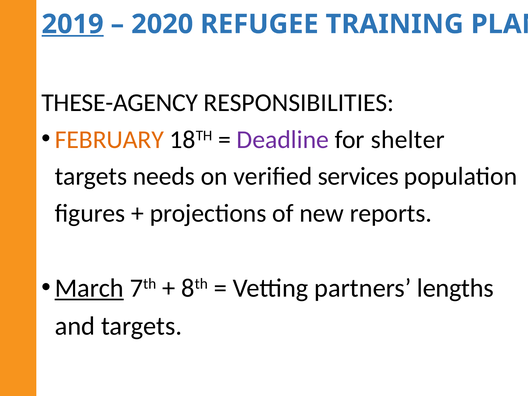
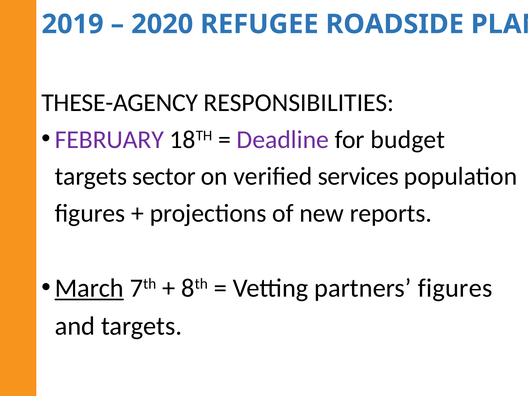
2019 underline: present -> none (73, 24)
TRAINING: TRAINING -> ROADSIDE (395, 24)
FEBRUARY colour: orange -> purple (109, 140)
shelter: shelter -> budget (408, 140)
needs: needs -> sector (164, 177)
partners lengths: lengths -> figures (455, 288)
